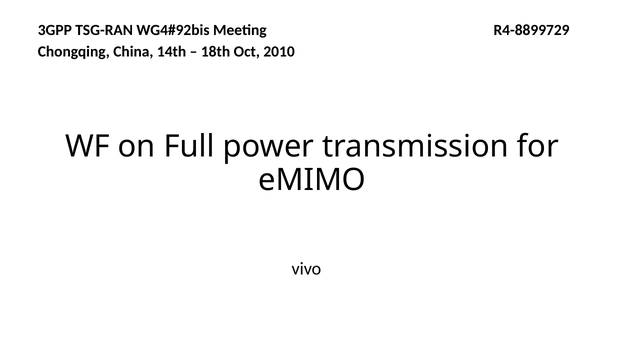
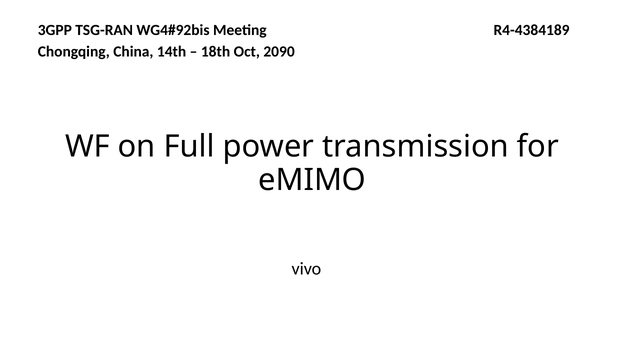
R4-8899729: R4-8899729 -> R4-4384189 (532, 30)
2010: 2010 -> 2090 (279, 52)
